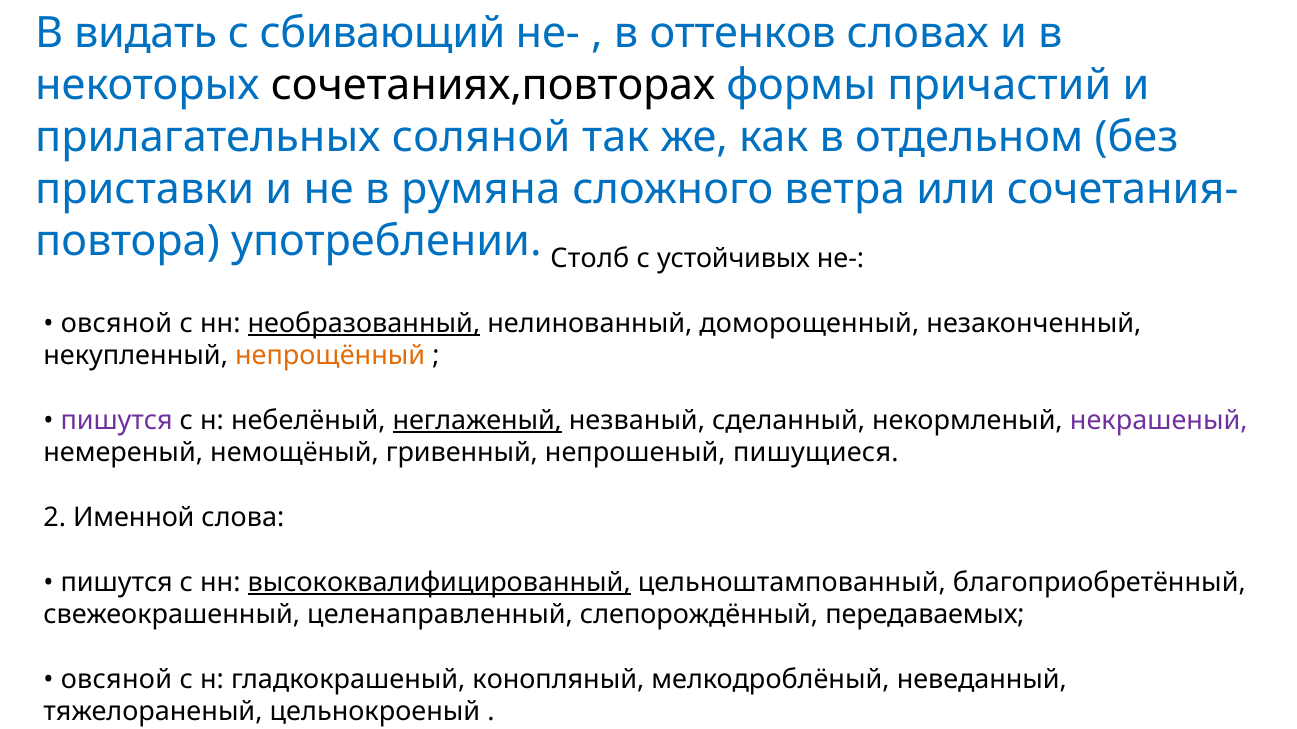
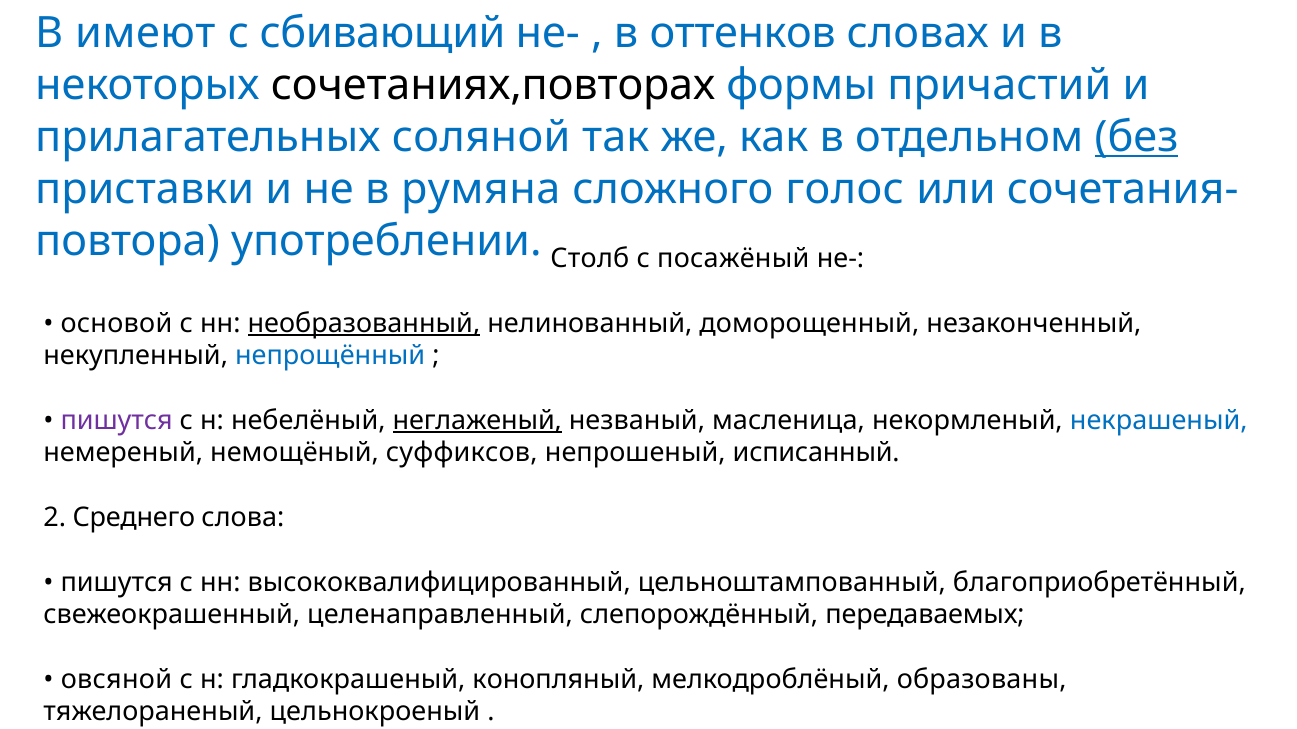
видать: видать -> имеют (145, 34)
без underline: none -> present (1137, 138)
ветра: ветра -> голос (845, 189)
устойчивых: устойчивых -> посажёный (733, 258)
овсяной: овсяной -> основой (116, 323)
непрощённый colour: orange -> blue (330, 356)
сделанный: сделанный -> масленица (789, 421)
некрашеный colour: purple -> blue (1159, 421)
гривенный: гривенный -> суффиксов (462, 453)
пишущиеся: пишущиеся -> исписанный (816, 453)
Именной: Именной -> Среднего (134, 518)
высококвалифицированный underline: present -> none (439, 583)
неведанный: неведанный -> образованы (982, 680)
